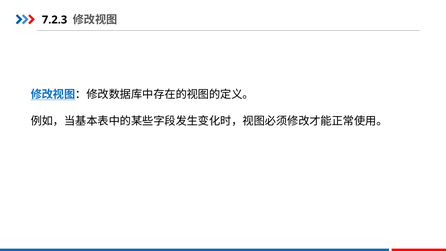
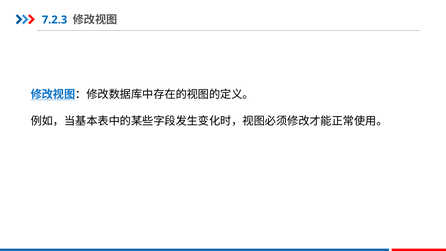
7.2.3 colour: black -> blue (55, 20)
